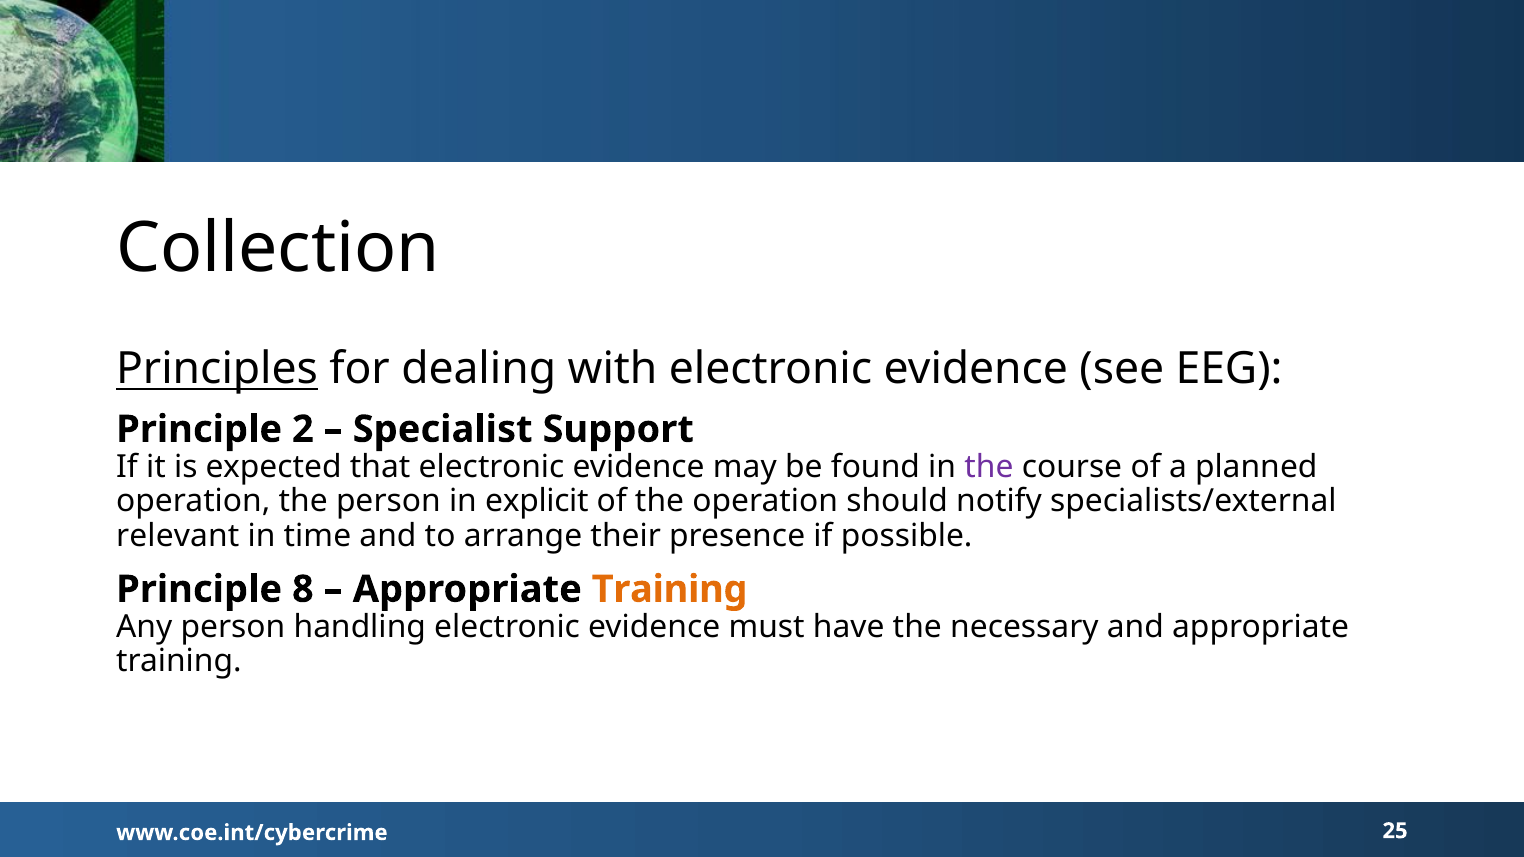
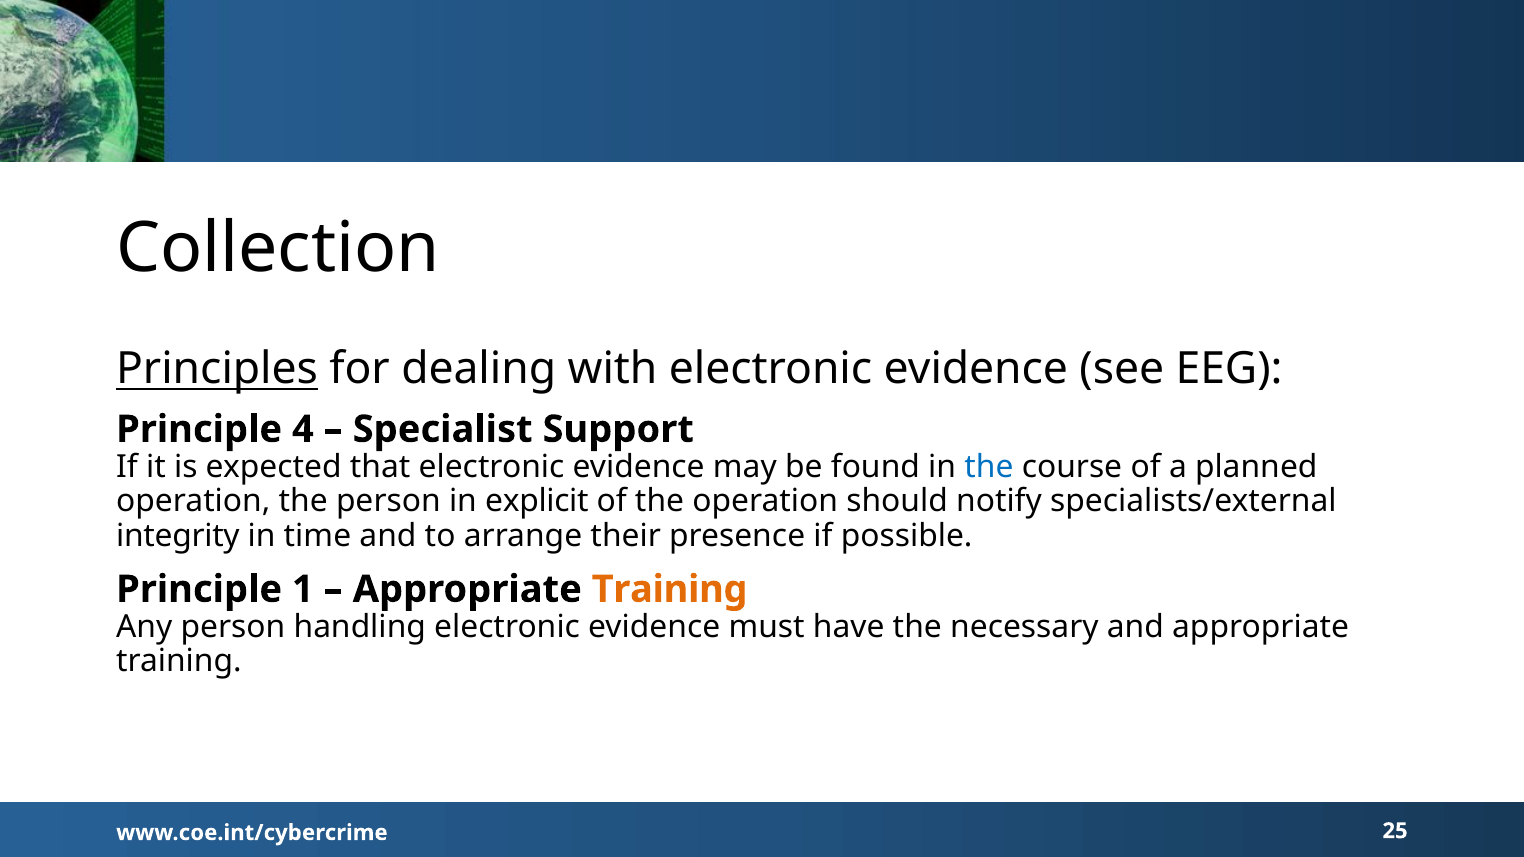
2: 2 -> 4 (303, 429)
the colour: purple -> blue (989, 467)
relevant: relevant -> integrity (178, 536)
8: 8 -> 1 (303, 589)
